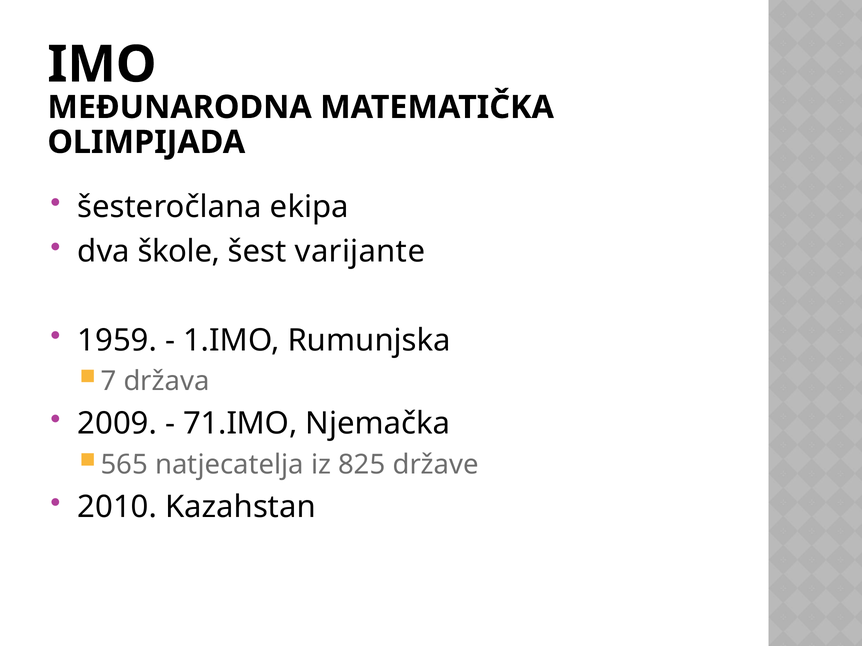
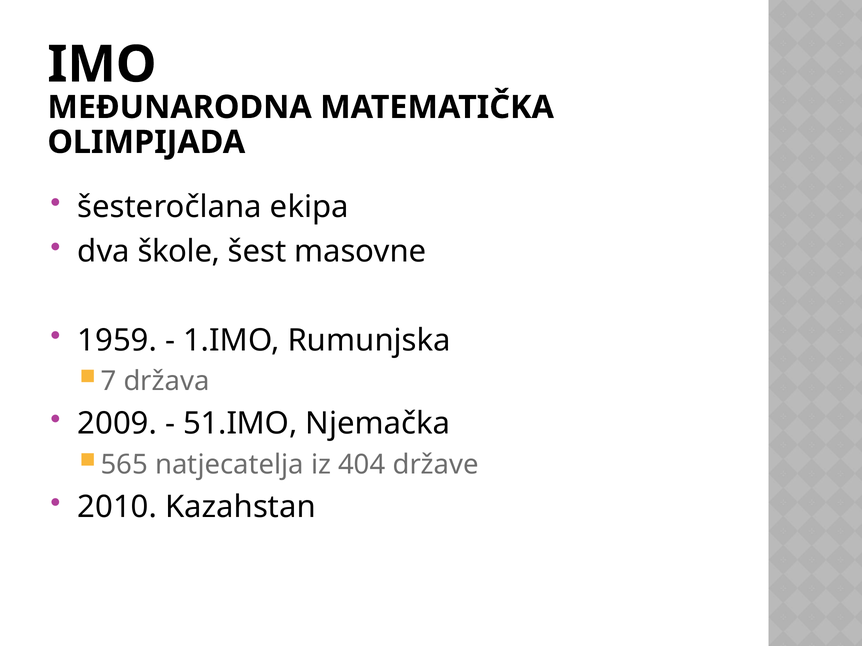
varijante: varijante -> masovne (360, 251)
71.IMO: 71.IMO -> 51.IMO (240, 424)
825: 825 -> 404 (362, 465)
